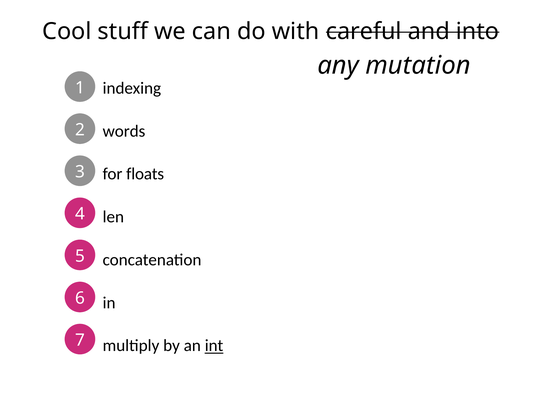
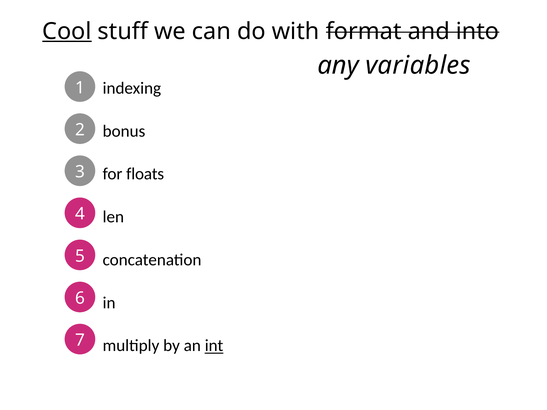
Cool underline: none -> present (67, 31)
careful: careful -> format (364, 31)
mutation: mutation -> variables (418, 65)
words: words -> bonus (124, 131)
